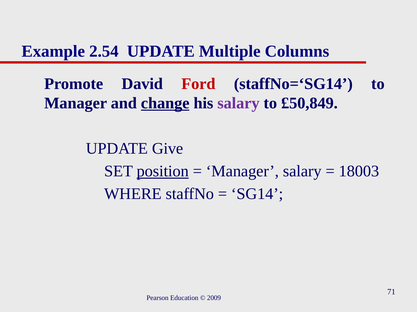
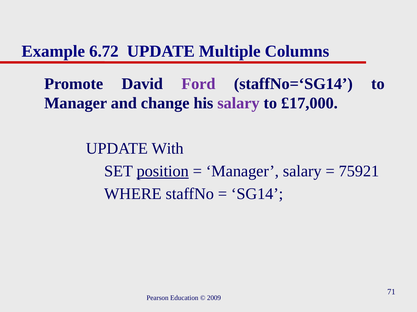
2.54: 2.54 -> 6.72 (104, 52)
Ford colour: red -> purple (198, 84)
change underline: present -> none (165, 103)
£50,849: £50,849 -> £17,000 (309, 103)
Give: Give -> With (168, 149)
18003: 18003 -> 75921 (359, 172)
